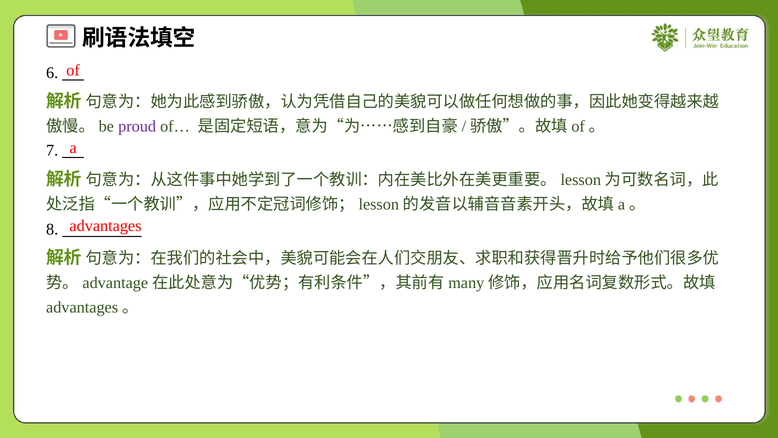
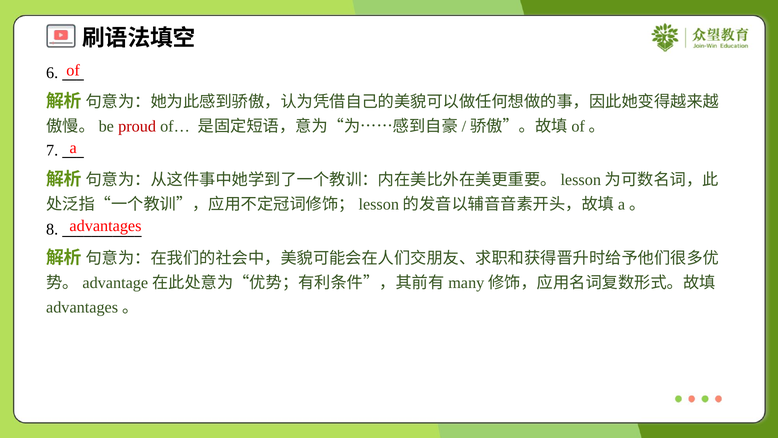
proud colour: purple -> red (137, 126)
